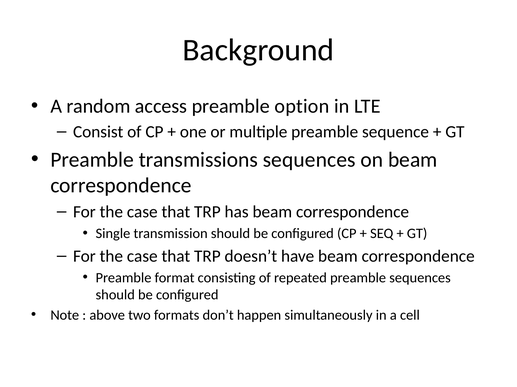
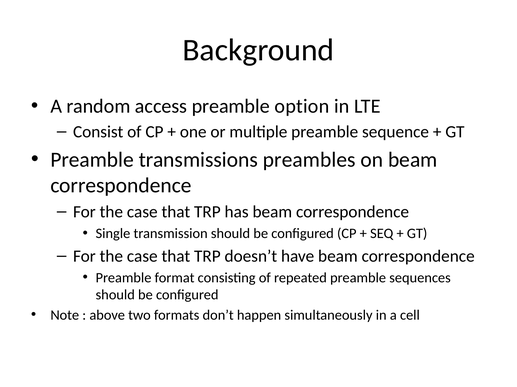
transmissions sequences: sequences -> preambles (309, 160)
